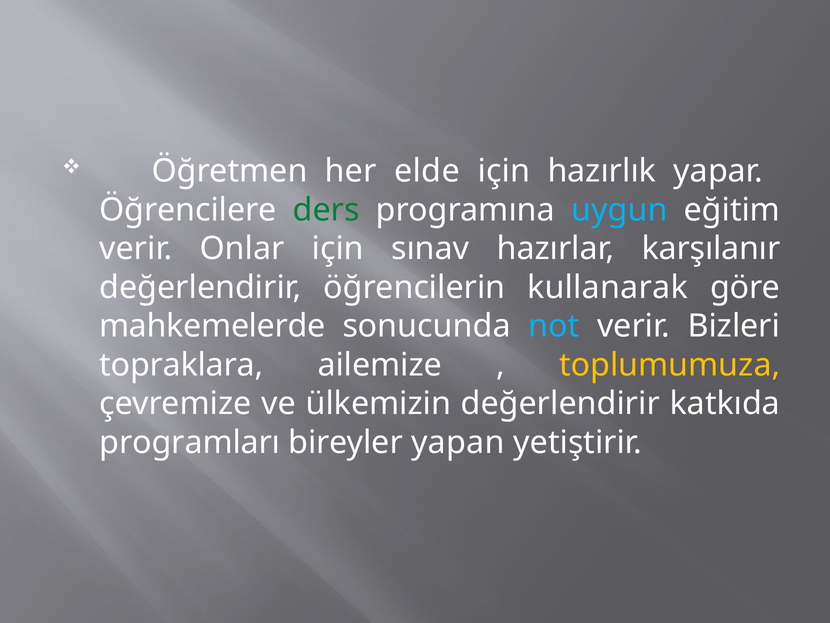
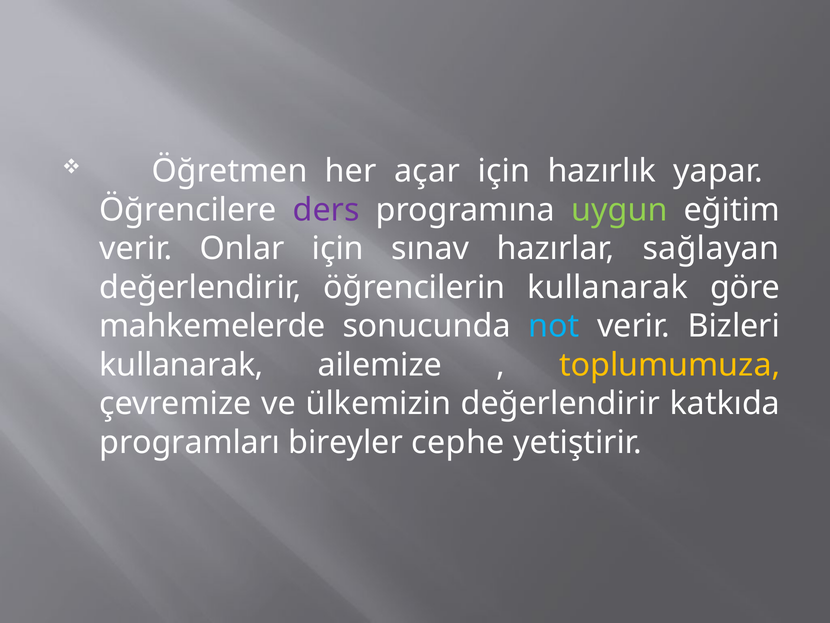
elde: elde -> açar (427, 171)
ders colour: green -> purple (326, 210)
uygun colour: light blue -> light green (619, 210)
karşılanır: karşılanır -> sağlayan (711, 248)
topraklara: topraklara -> kullanarak (182, 365)
yapan: yapan -> cephe (458, 442)
